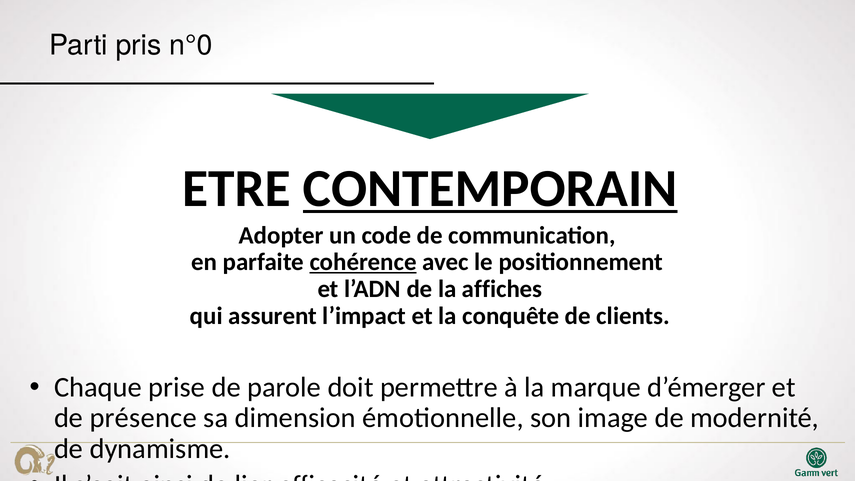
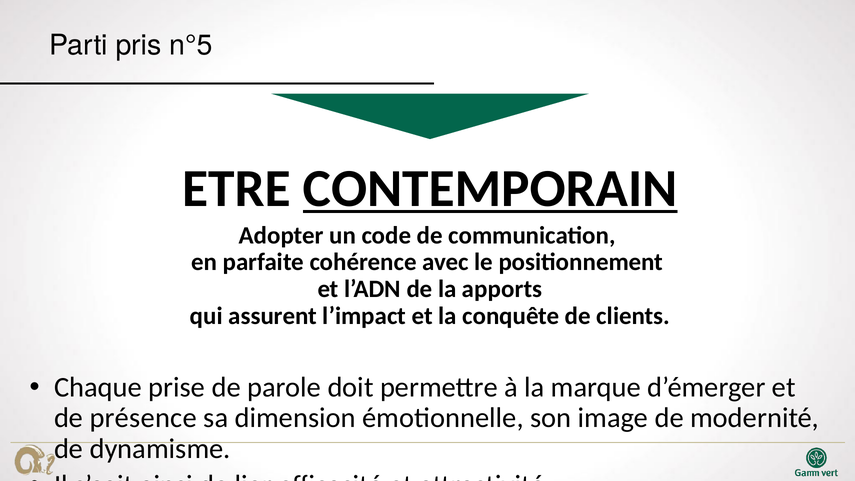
n°0: n°0 -> n°5 (191, 45)
cohérence underline: present -> none (363, 262)
affiches: affiches -> apports (502, 289)
